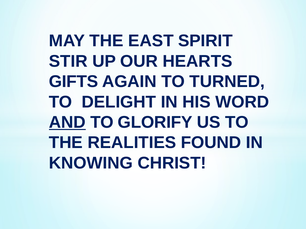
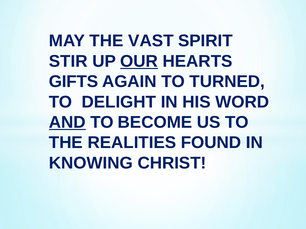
EAST: EAST -> VAST (151, 41)
OUR underline: none -> present (139, 61)
GLORIFY: GLORIFY -> BECOME (155, 123)
